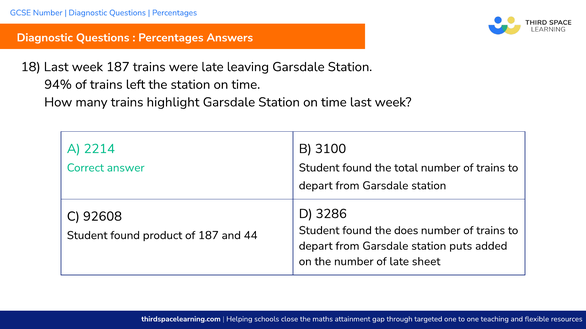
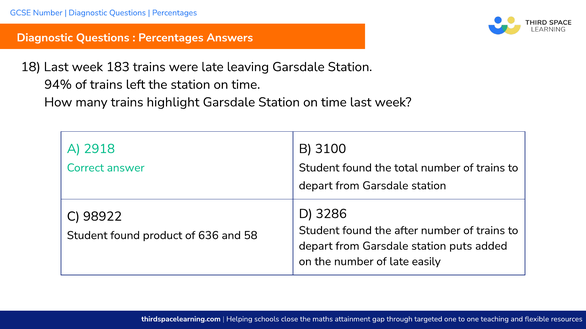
week 187: 187 -> 183 (118, 67)
2214: 2214 -> 2918 (99, 149)
92608: 92608 -> 98922 (102, 217)
does: does -> after (406, 231)
of 187: 187 -> 636 (208, 236)
44: 44 -> 58 (251, 236)
sheet: sheet -> easily (426, 262)
